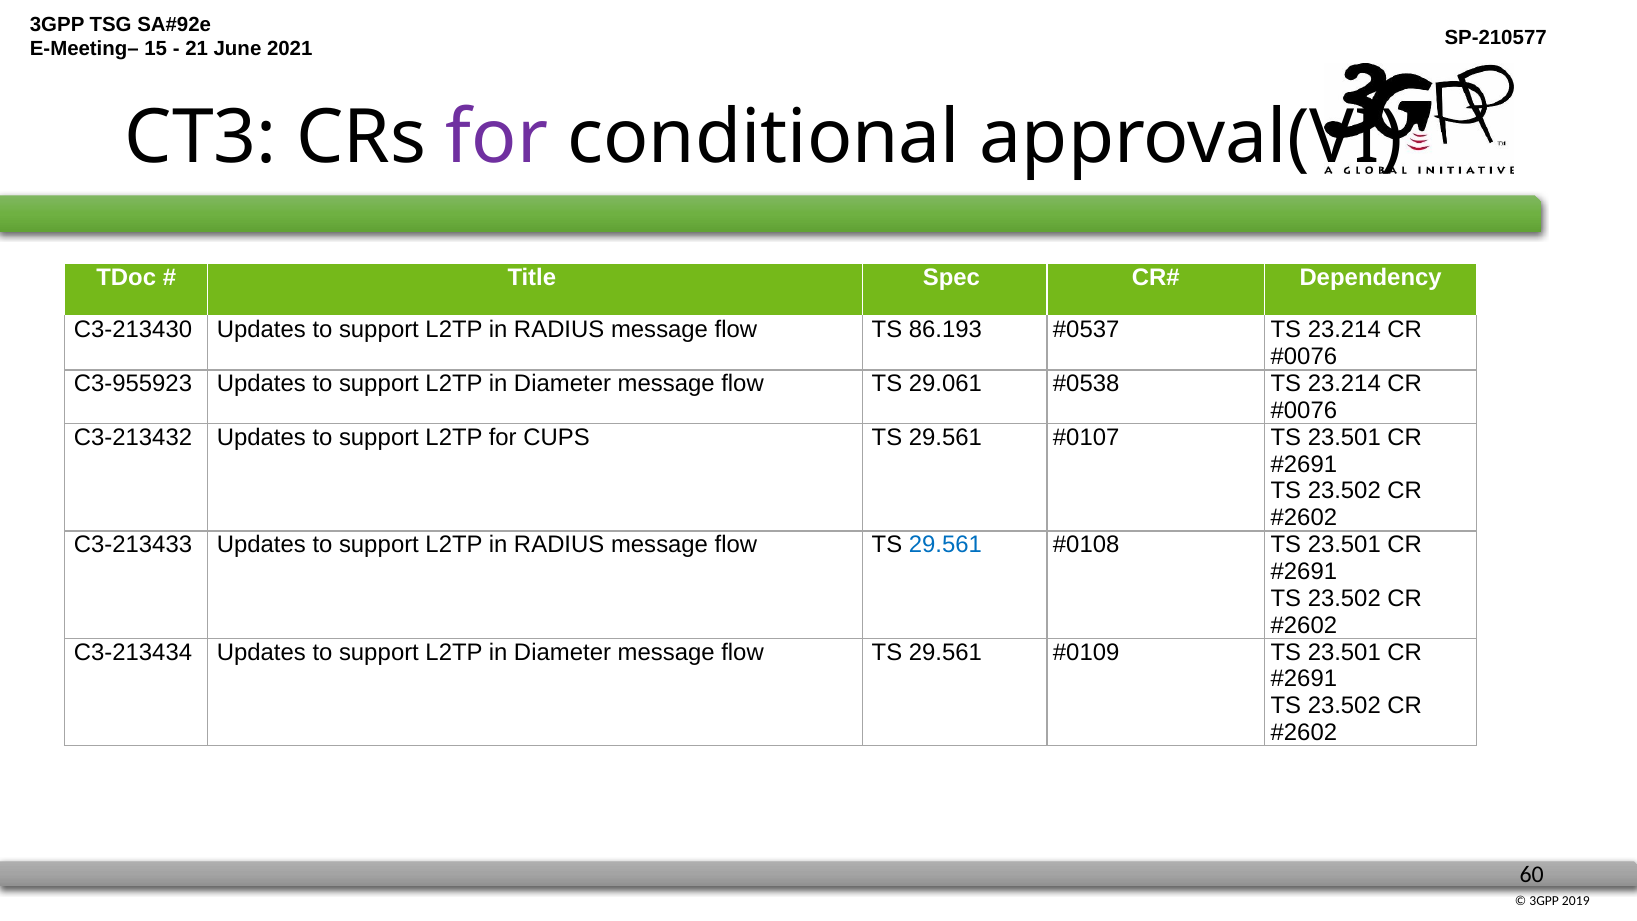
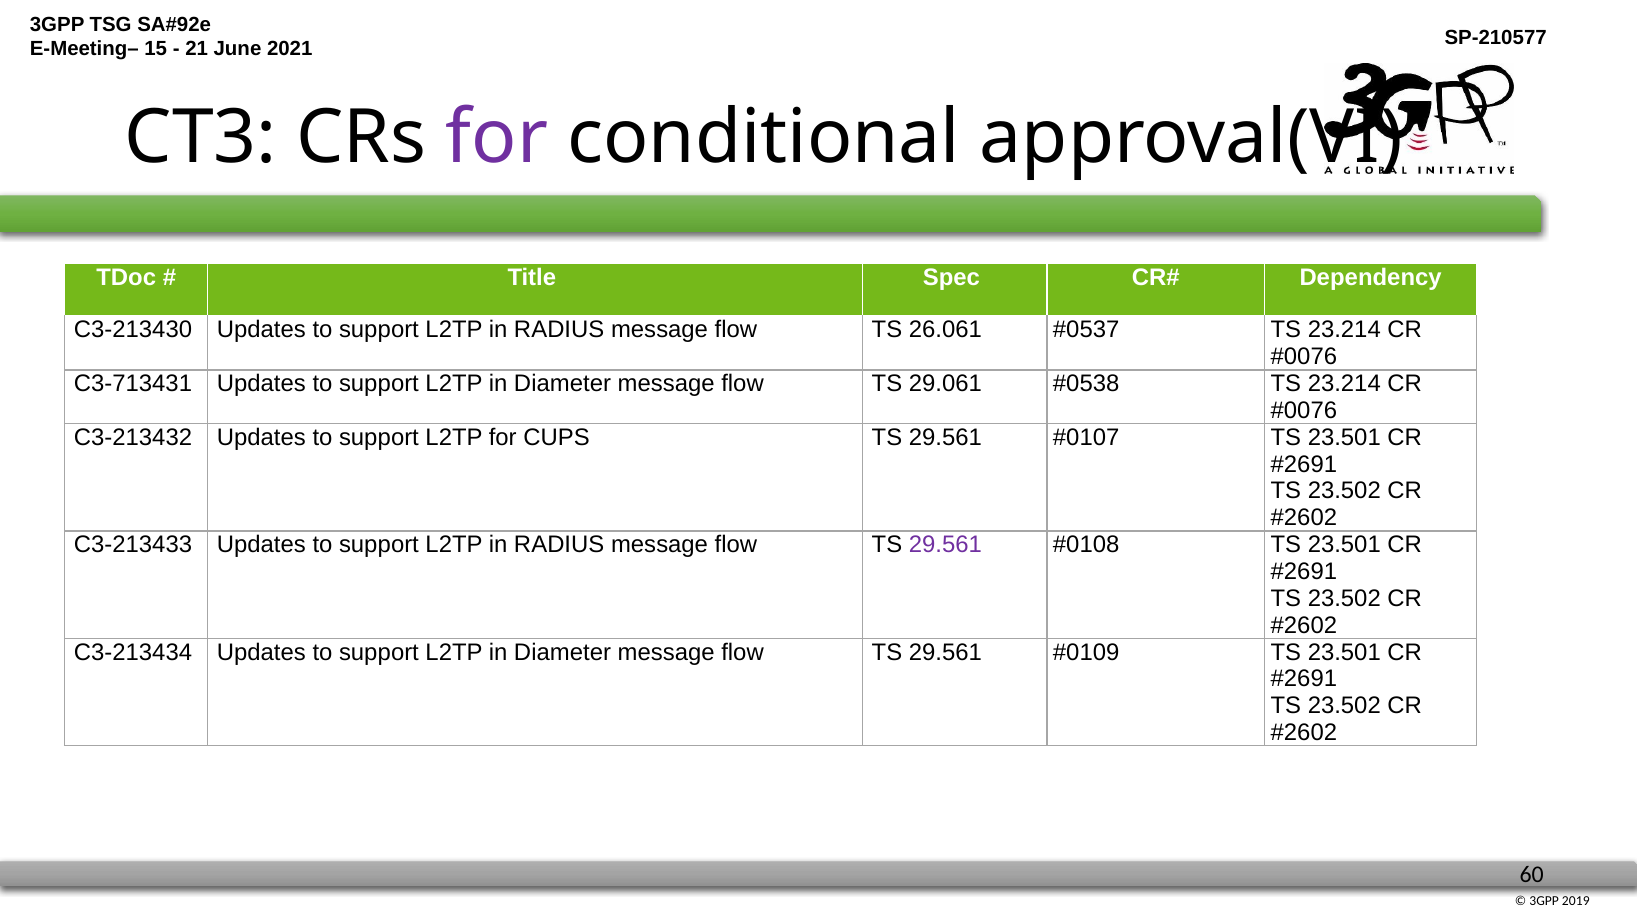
86.193: 86.193 -> 26.061 (945, 330)
C3-955923: C3-955923 -> C3-713431 (133, 384)
29.561 colour: blue -> purple (945, 545)
